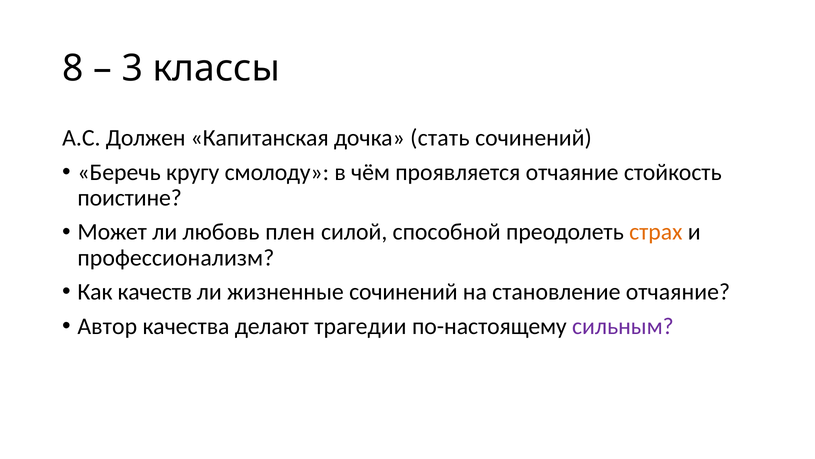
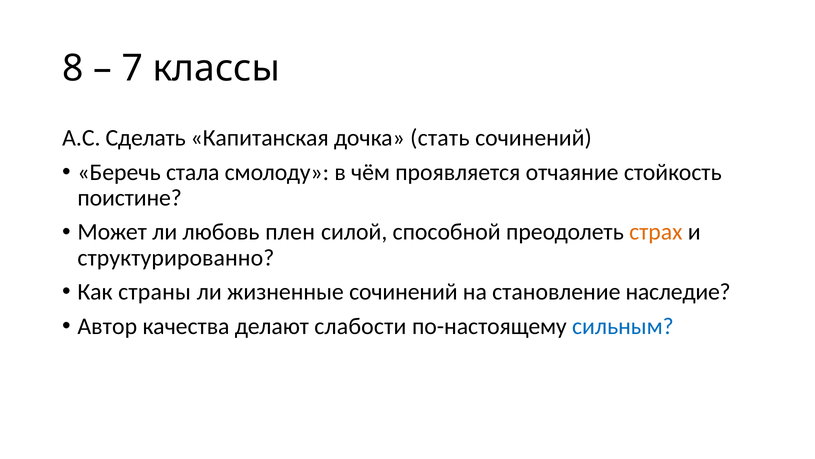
3: 3 -> 7 (132, 68)
Должен: Должен -> Сделать (146, 138)
кругу: кругу -> стала (193, 172)
профессионализм: профессионализм -> структурированно (176, 257)
качеств: качеств -> страны (155, 292)
становление отчаяние: отчаяние -> наследие (678, 292)
трагедии: трагедии -> слабости (360, 326)
сильным colour: purple -> blue (623, 326)
